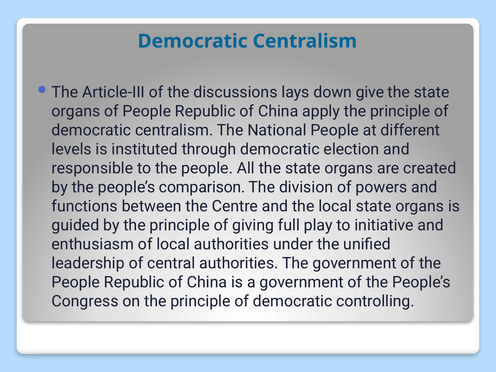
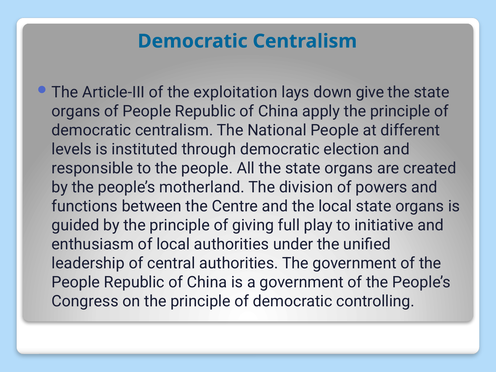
discussions: discussions -> exploitation (235, 92)
comparison: comparison -> motherland (202, 187)
